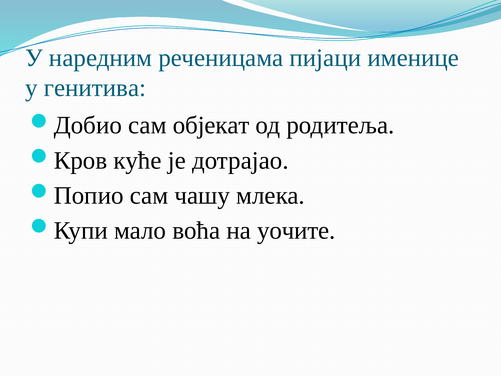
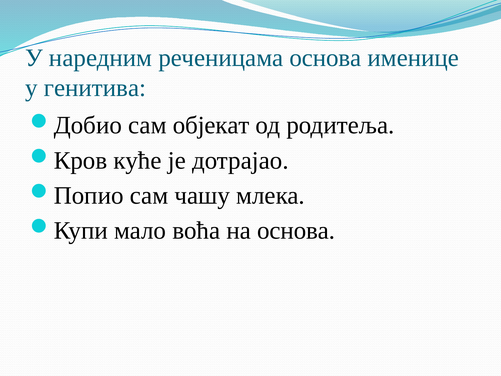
реченицама пијаци: пијаци -> основа (325, 58)
на уочите: уочите -> основа (296, 230)
